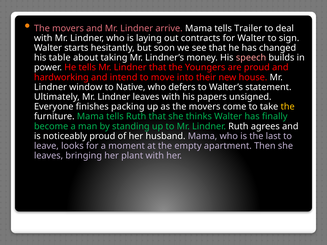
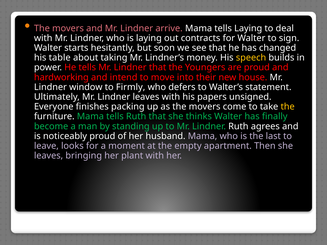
tells Trailer: Trailer -> Laying (248, 28)
speech colour: pink -> yellow (251, 58)
Native: Native -> Firmly (131, 87)
